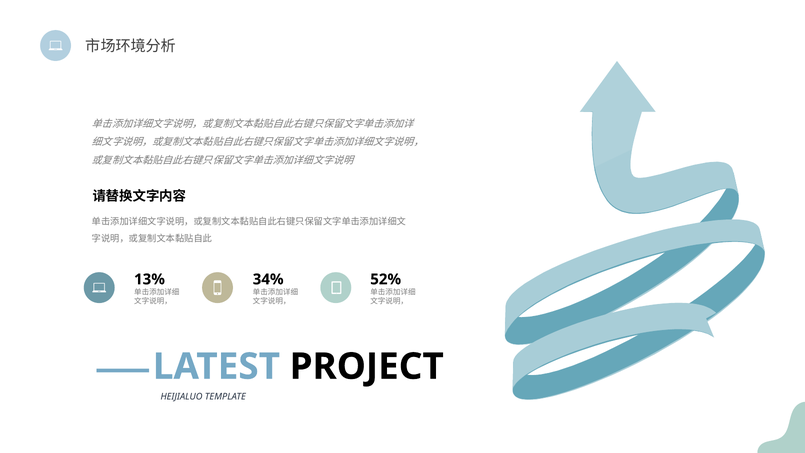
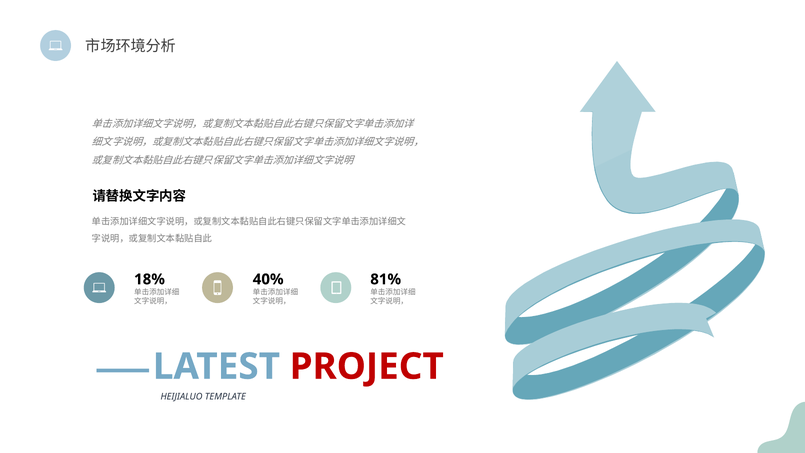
13%: 13% -> 18% (149, 279)
34%: 34% -> 40% (268, 279)
52%: 52% -> 81% (386, 279)
PROJECT colour: black -> red (367, 366)
